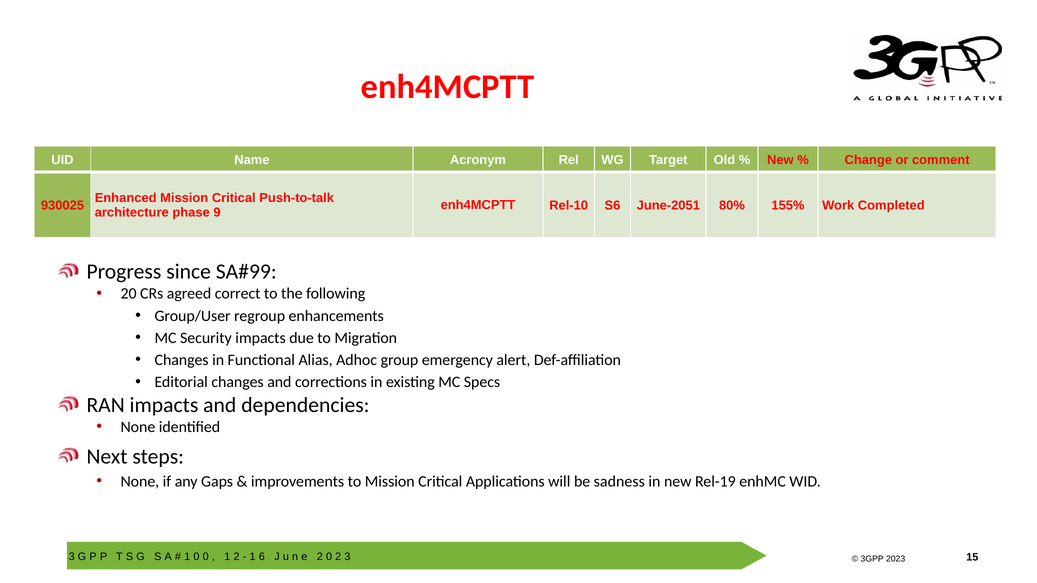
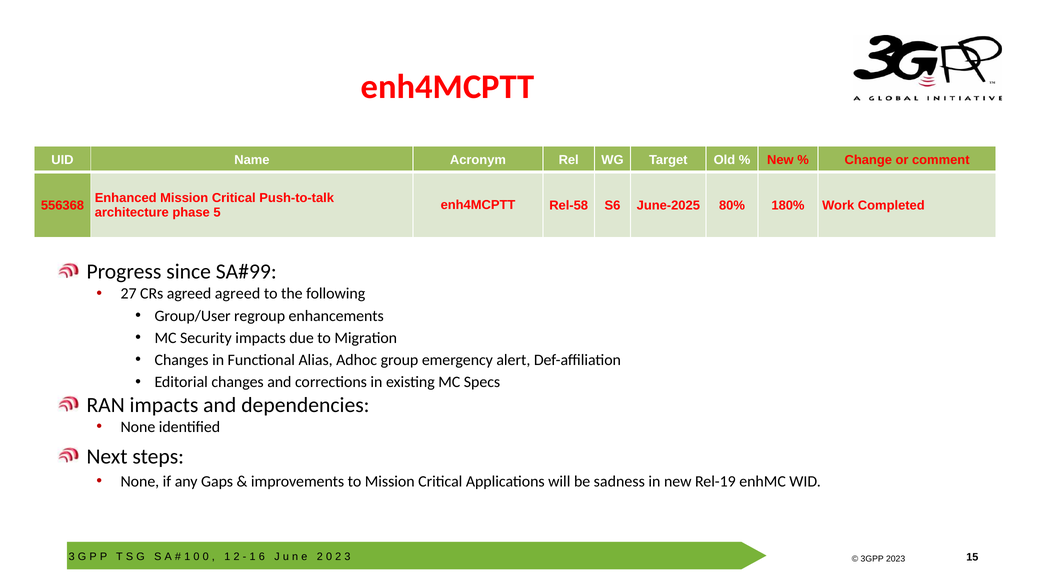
Rel-10: Rel-10 -> Rel-58 (569, 206)
June-2051: June-2051 -> June-2025 (668, 206)
155%: 155% -> 180% (788, 206)
930025: 930025 -> 556368 (62, 206)
9: 9 -> 5 (217, 212)
20: 20 -> 27 (129, 294)
agreed correct: correct -> agreed (238, 294)
